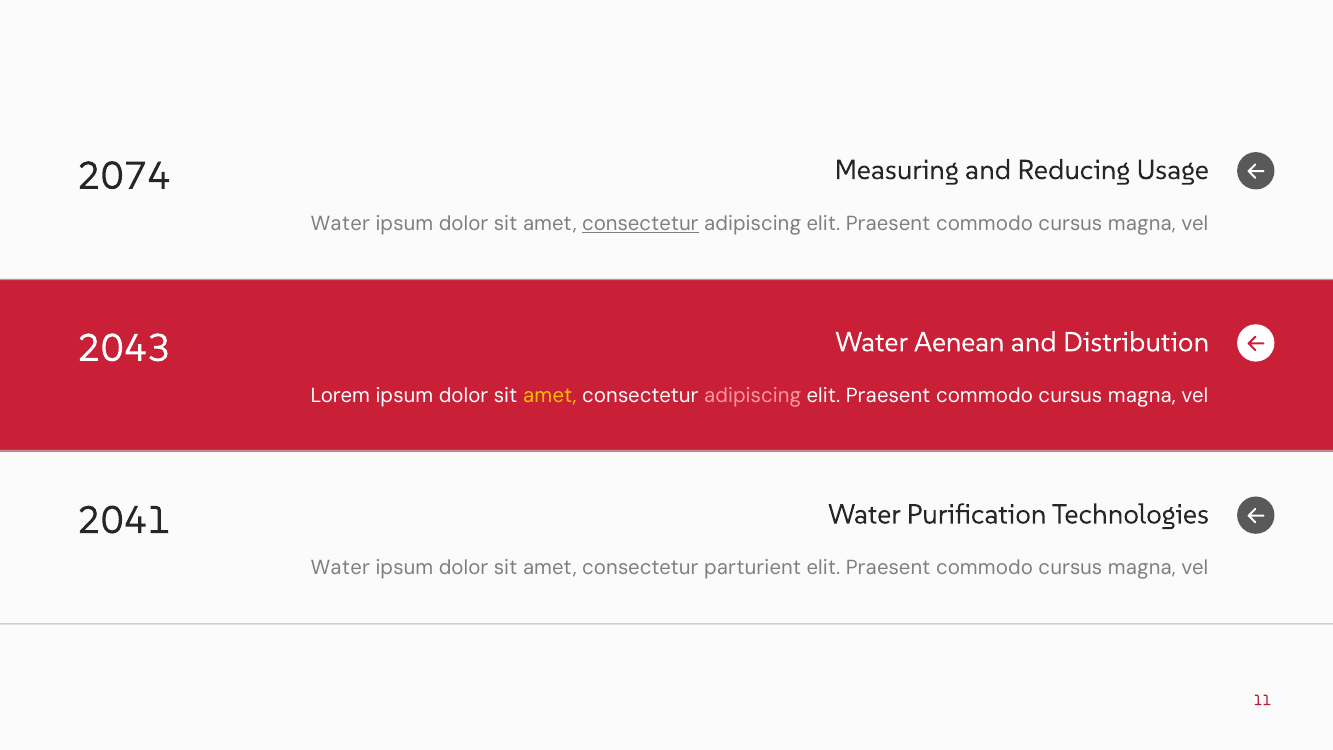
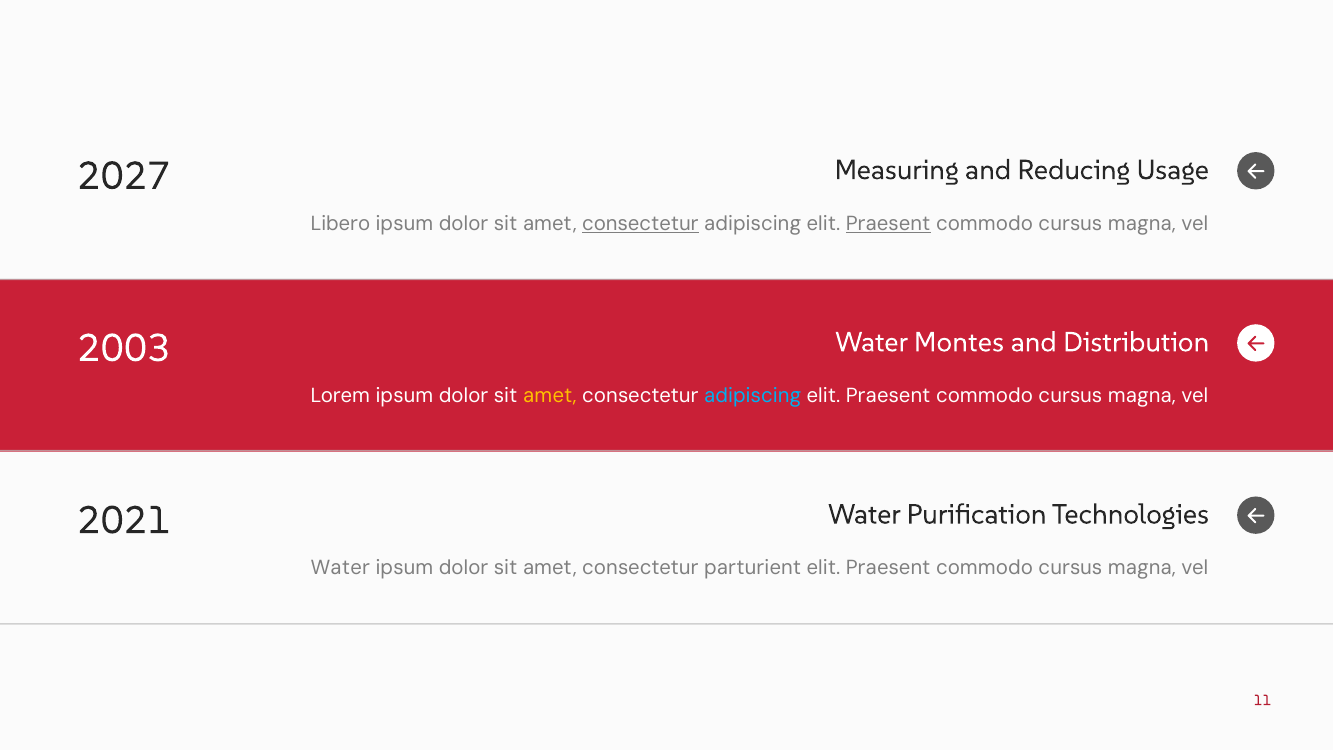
2074: 2074 -> 2027 (124, 176)
Water: Water -> Libero (340, 224)
Praesent underline: none -> present (888, 224)
2043: 2043 -> 2003 (124, 348)
Aenean: Aenean -> Montes (959, 342)
adipiscing colour: pink -> light blue (753, 396)
2041: 2041 -> 2021 (124, 520)
